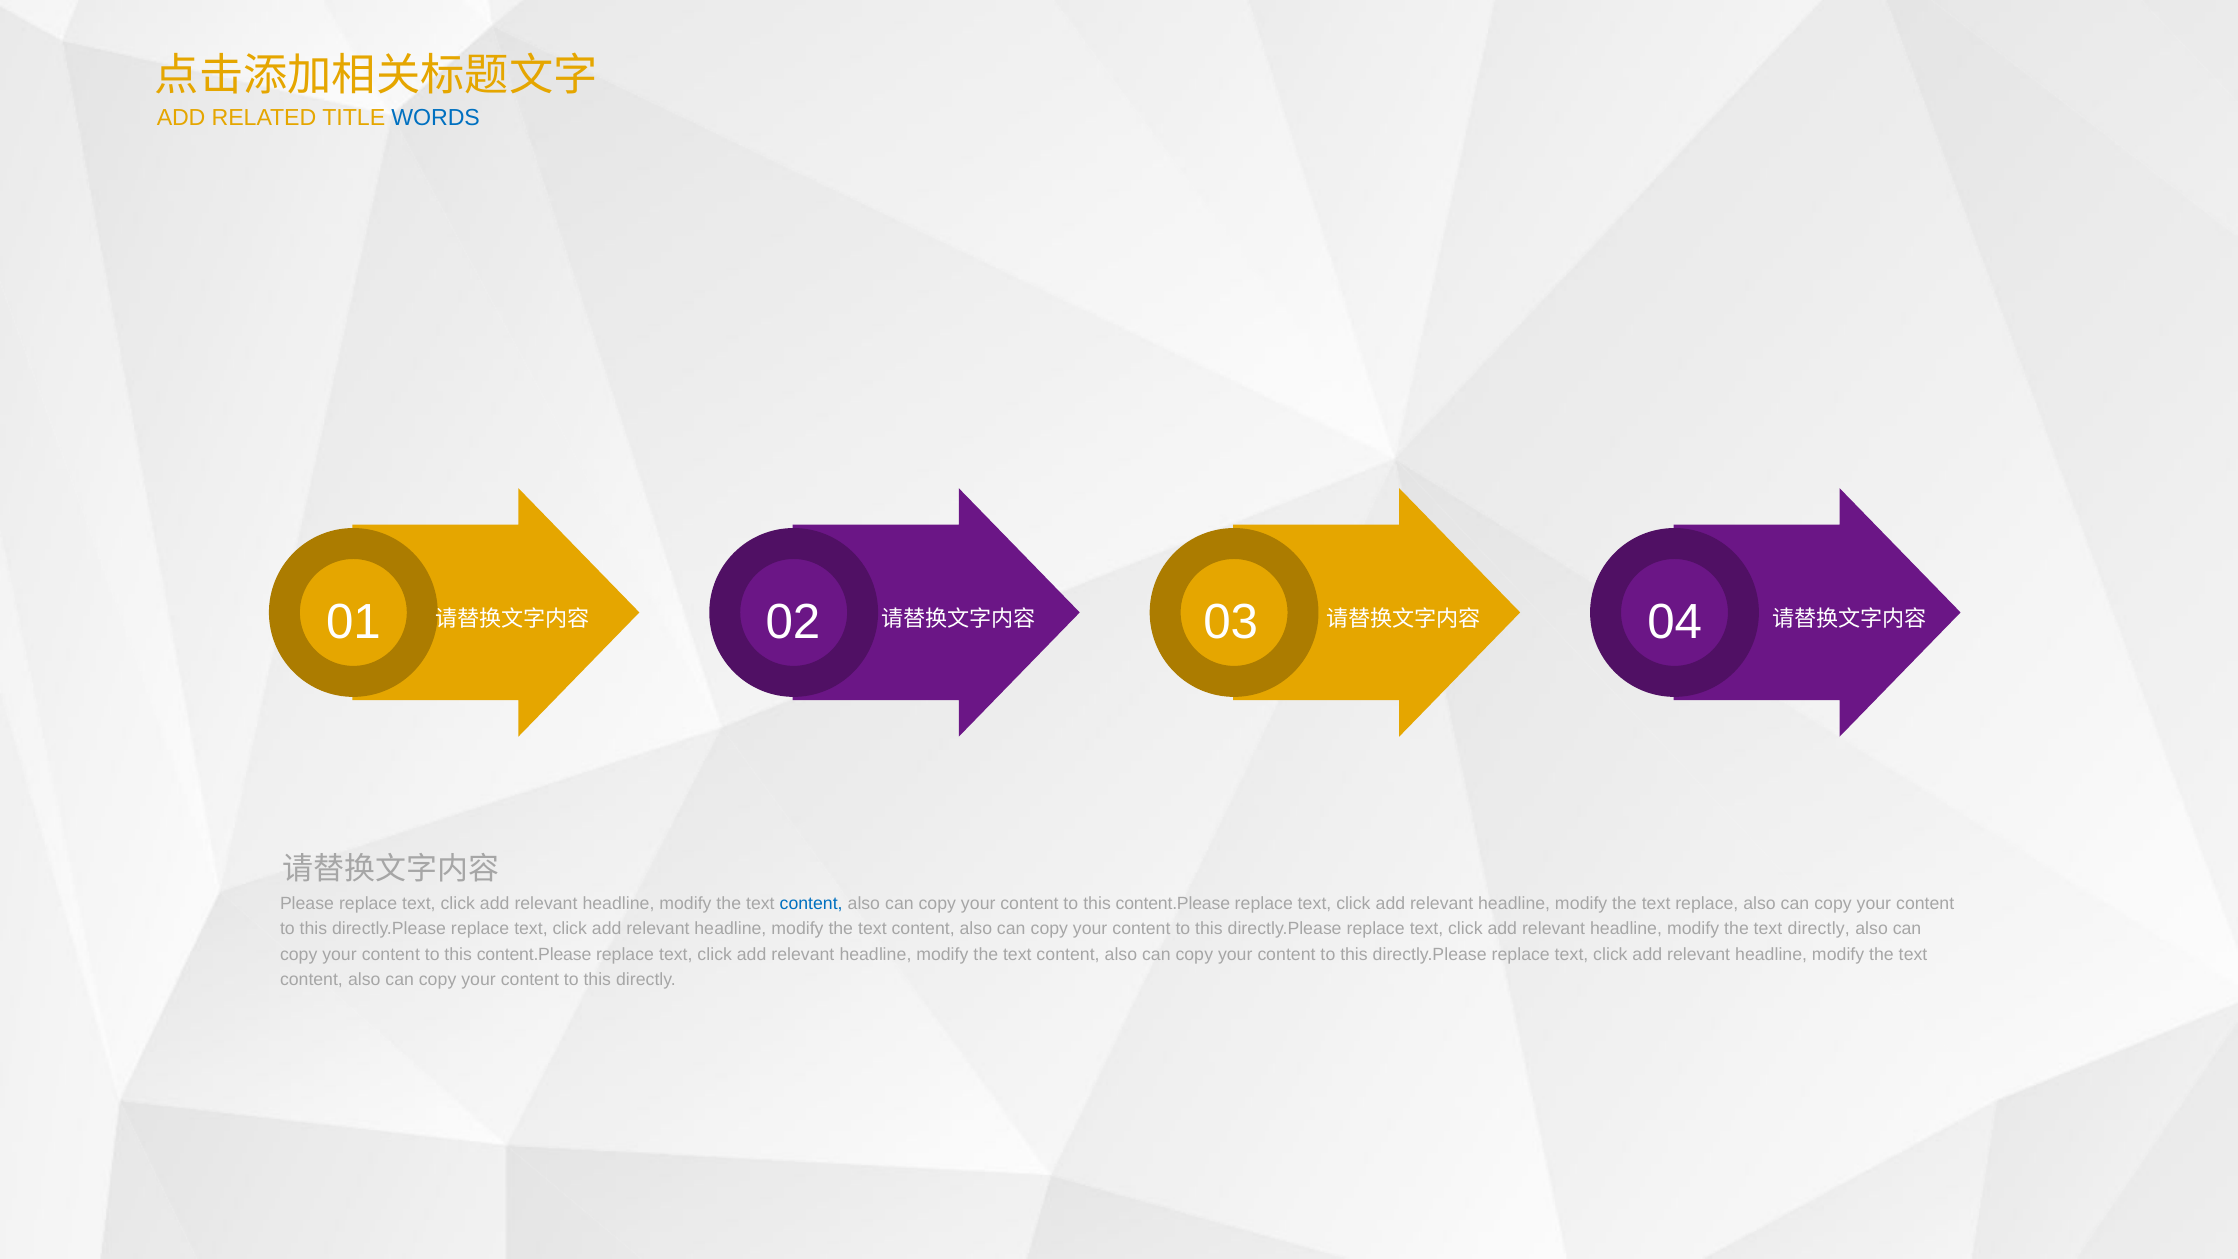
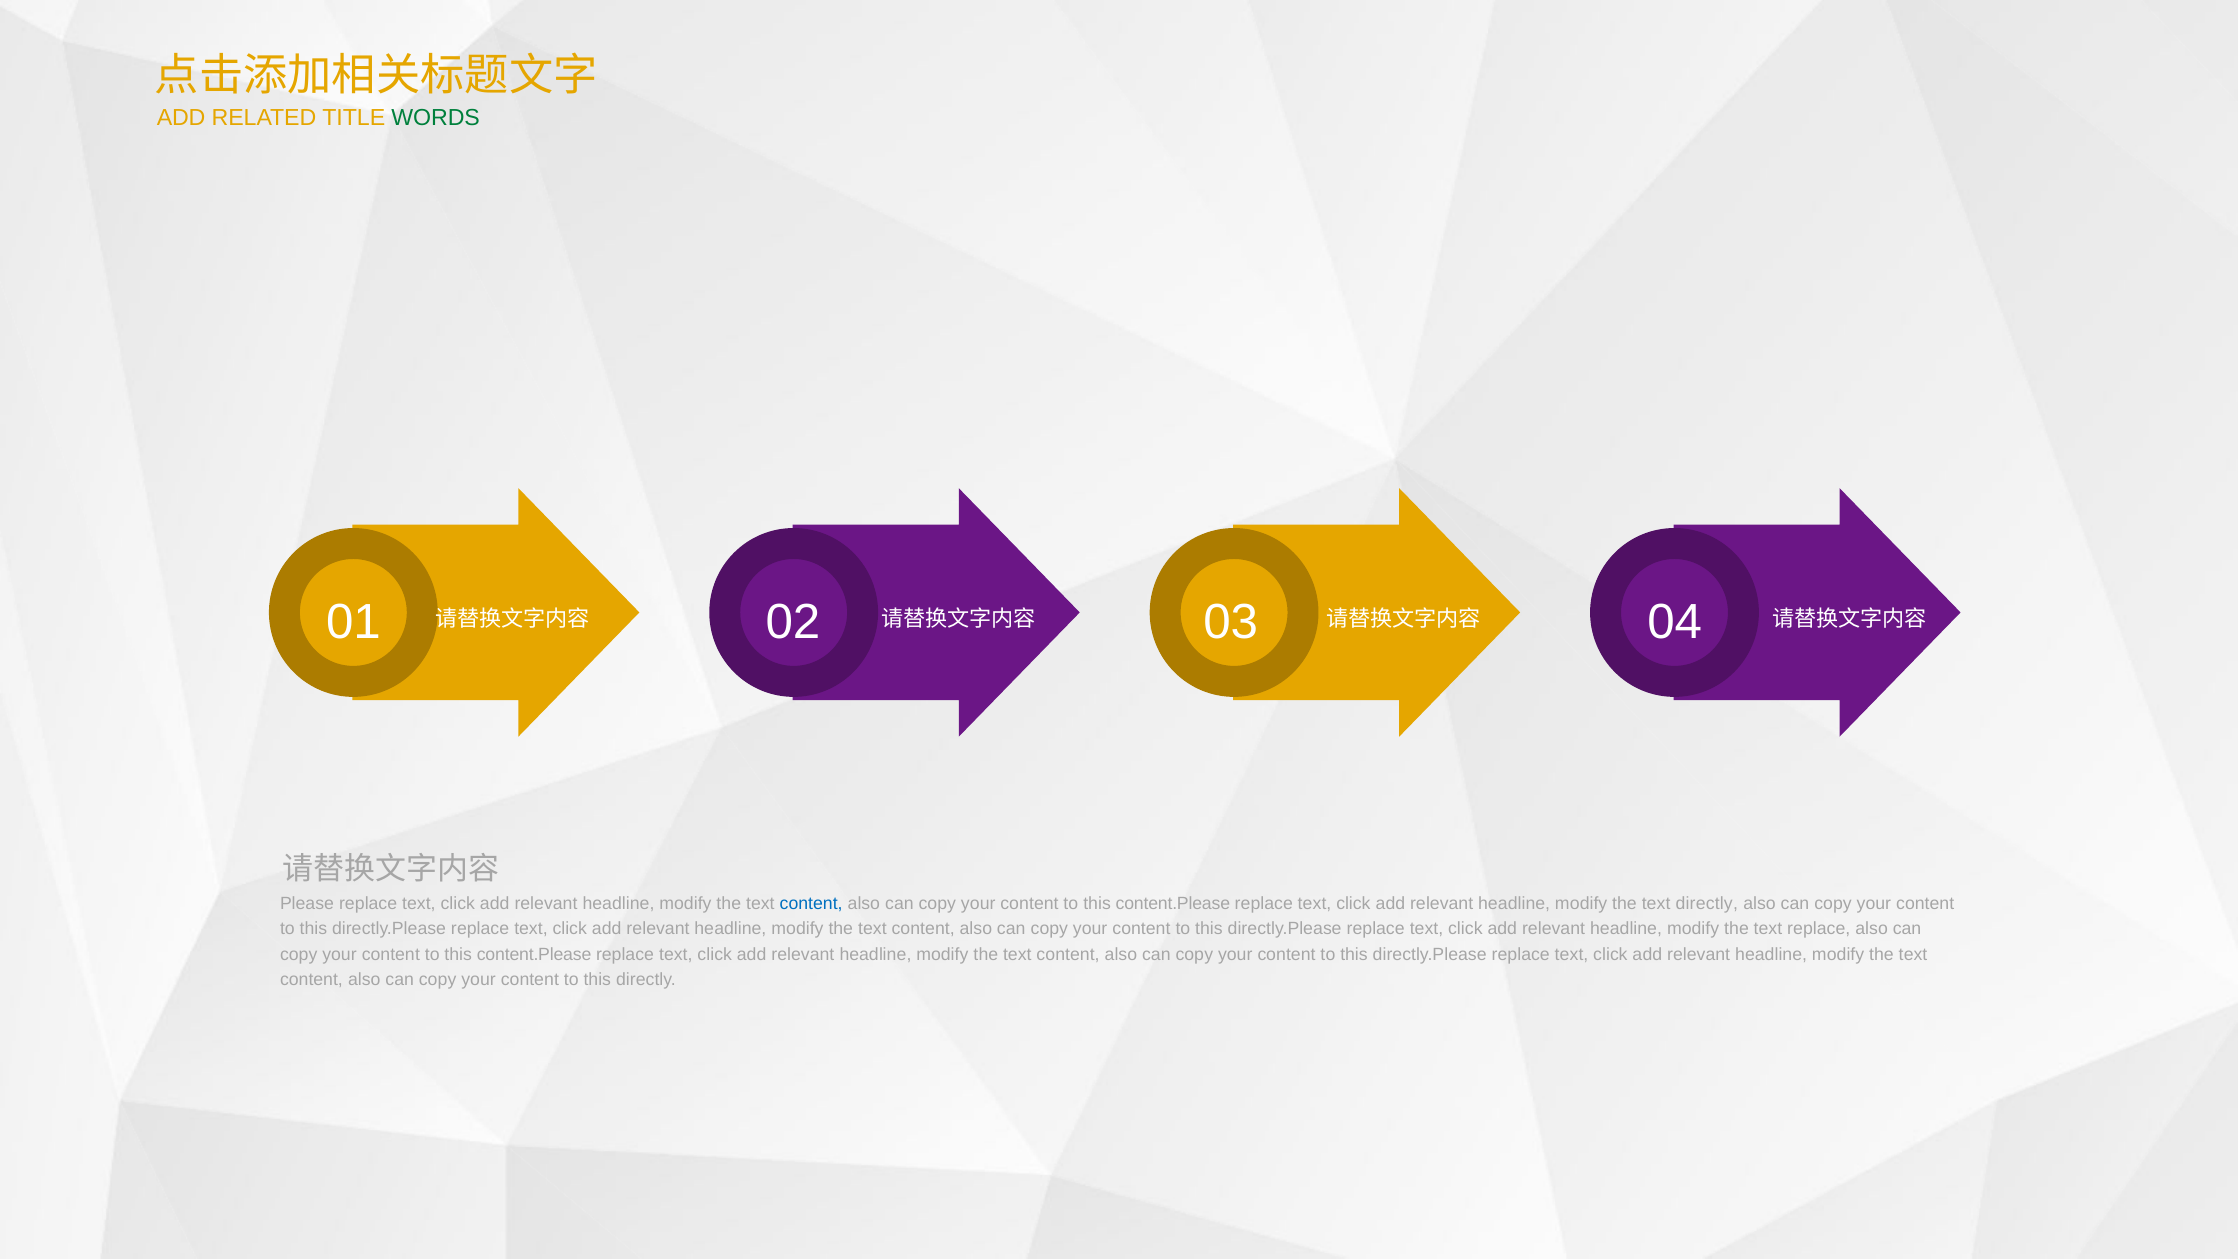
WORDS colour: blue -> green (436, 117)
text replace: replace -> directly (1707, 903)
text directly: directly -> replace (1819, 929)
